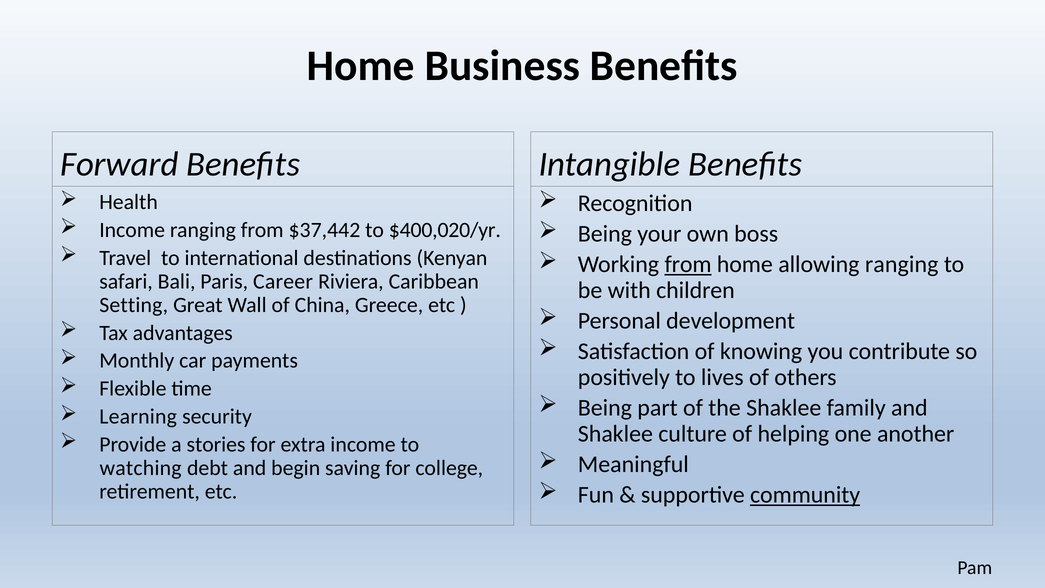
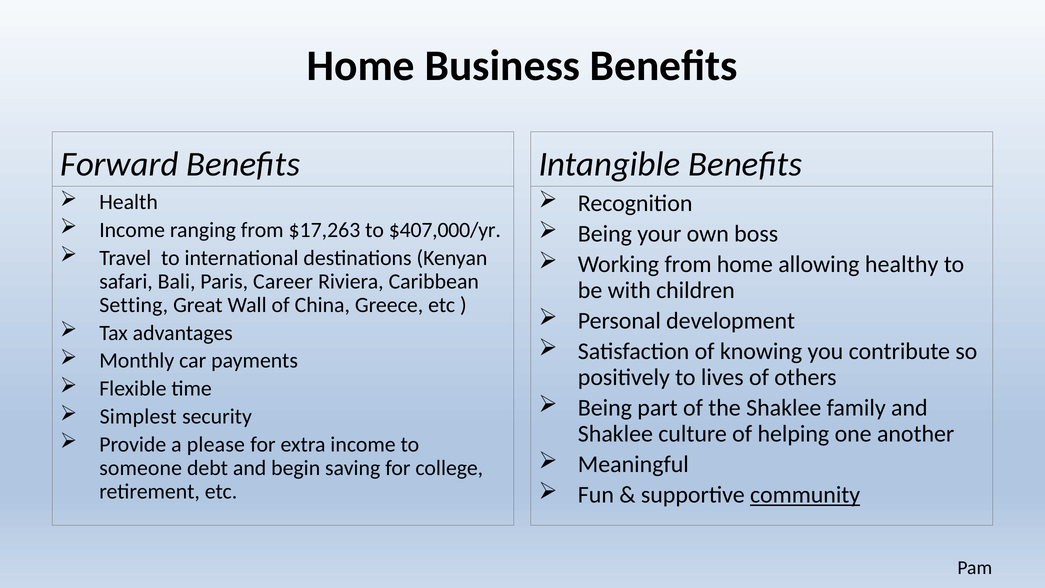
$37,442: $37,442 -> $17,263 (324, 230)
$400,020/yr: $400,020/yr -> $407,000/yr (445, 230)
from underline: present -> none (688, 264)
allowing ranging: ranging -> healthy (902, 264)
Learning: Learning -> Simplest (138, 416)
stories: stories -> please (216, 444)
watching: watching -> someone (141, 468)
